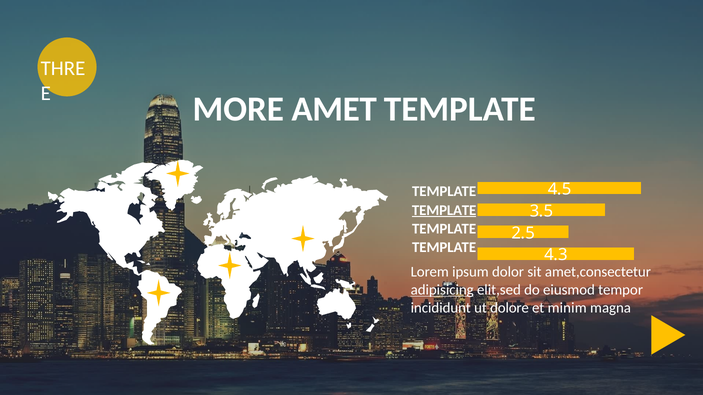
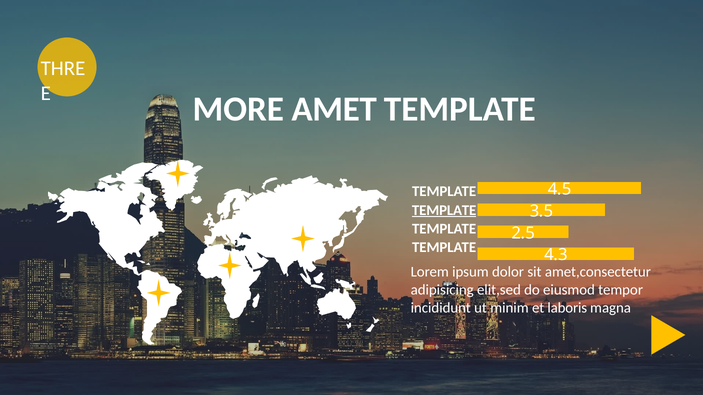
adipisicing underline: present -> none (442, 290)
dolore: dolore -> minim (509, 308)
minim: minim -> laboris (567, 308)
